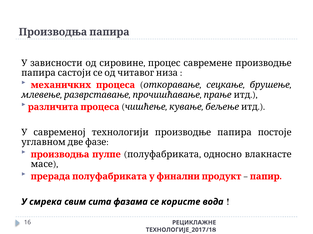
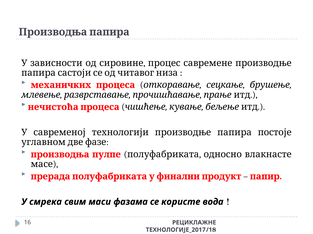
различита: различита -> нечистоћа (53, 107)
сита: сита -> маси (100, 202)
